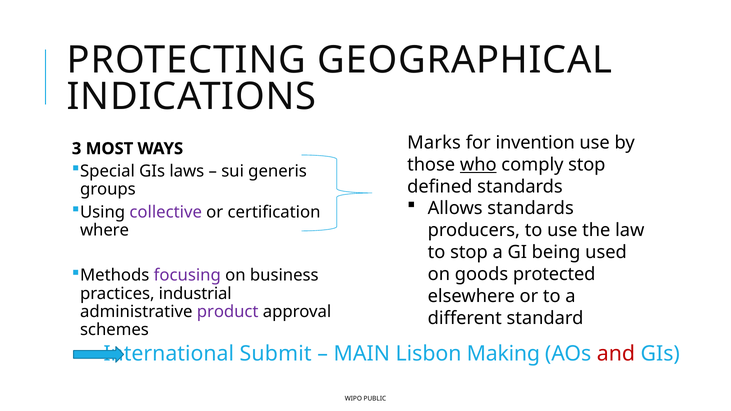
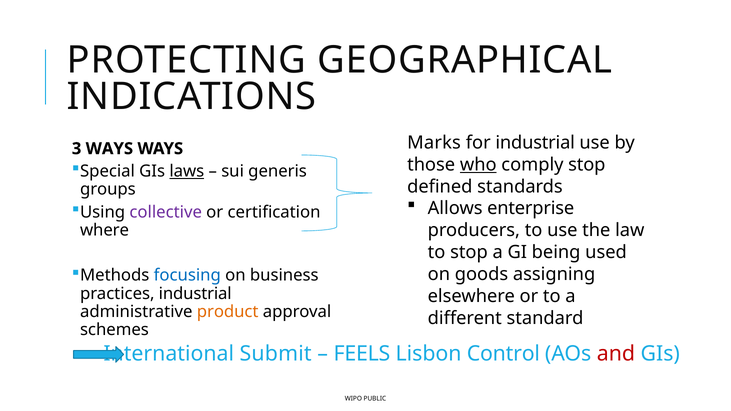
for invention: invention -> industrial (535, 143)
3 MOST: MOST -> WAYS (109, 149)
laws underline: none -> present (187, 171)
Allows standards: standards -> enterprise (531, 209)
focusing colour: purple -> blue (187, 276)
protected: protected -> assigning (554, 274)
product colour: purple -> orange (228, 312)
MAIN: MAIN -> FEELS (362, 354)
Making: Making -> Control (503, 354)
